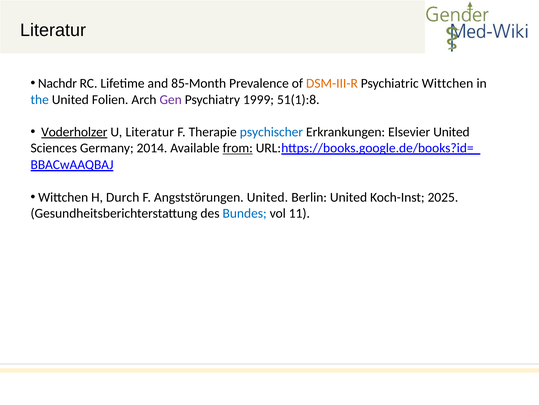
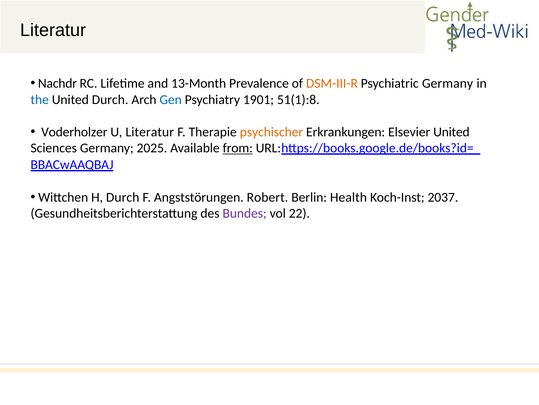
85-Month: 85-Month -> 13-Month (199, 83)
Psychiatric Wittchen: Wittchen -> Germany (448, 83)
United Folien: Folien -> Durch (110, 99)
Gen colour: purple -> blue (171, 99)
1999: 1999 -> 1901 (258, 99)
Voderholzer underline: present -> none (74, 132)
psychischer colour: blue -> orange (271, 132)
2014: 2014 -> 2025 (152, 148)
Angststörungen United: United -> Robert (267, 197)
Berlin United: United -> Health (348, 197)
2025: 2025 -> 2037 (443, 197)
Bundes colour: blue -> purple (245, 213)
11: 11 -> 22 (299, 213)
